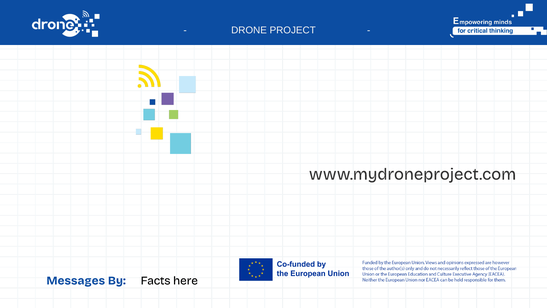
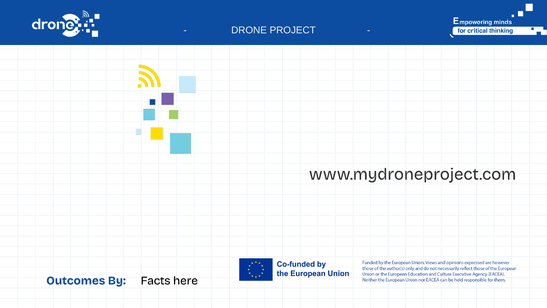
Messages: Messages -> Outcomes (76, 280)
